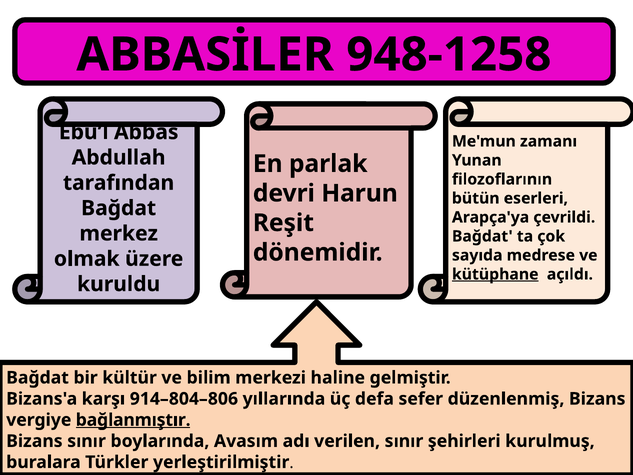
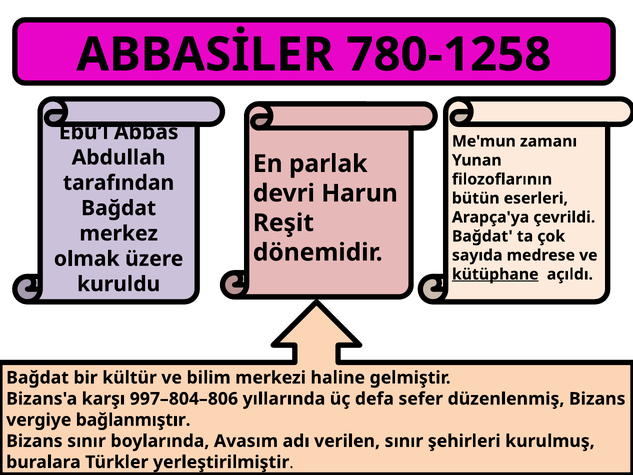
948-1258: 948-1258 -> 780-1258 (449, 55)
914–804–806: 914–804–806 -> 997–804–806 (184, 399)
bağlanmıştır underline: present -> none (133, 420)
